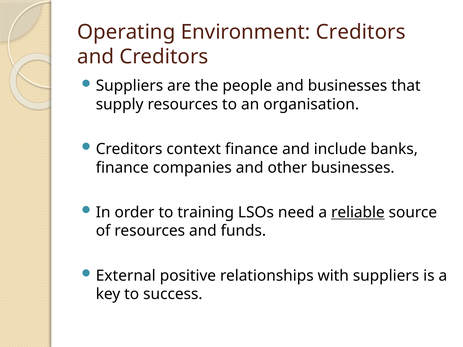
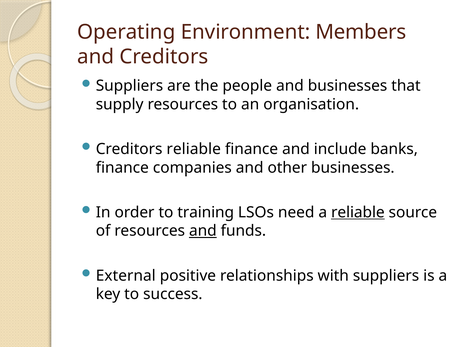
Environment Creditors: Creditors -> Members (361, 32)
Creditors context: context -> reliable (194, 149)
and underline: none -> present (203, 231)
